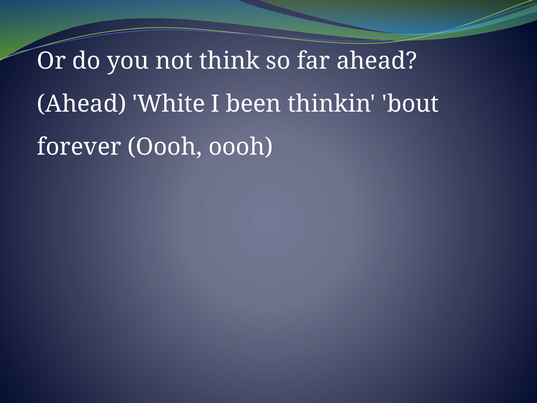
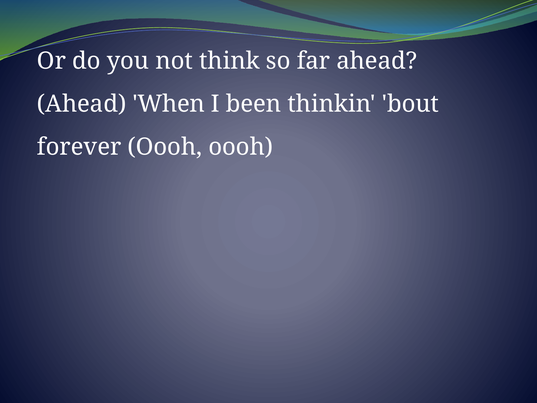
White: White -> When (169, 104)
